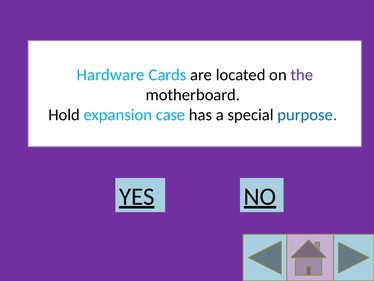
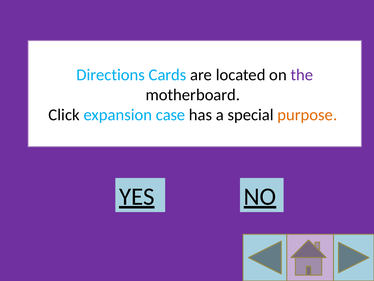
Hardware: Hardware -> Directions (111, 75)
Hold: Hold -> Click (64, 115)
purpose colour: blue -> orange (307, 115)
